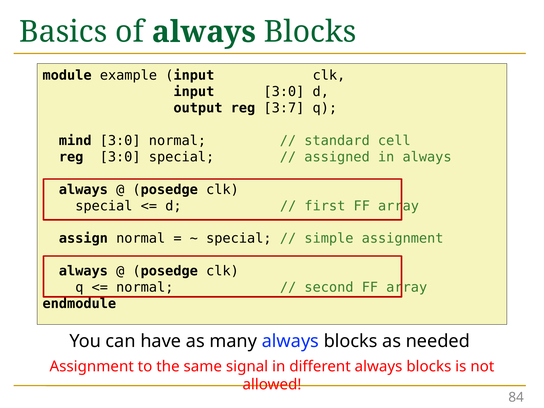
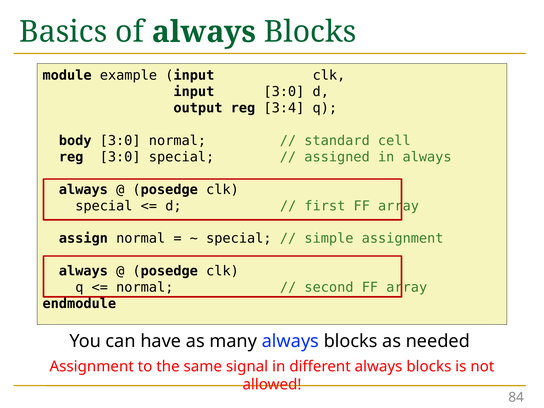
3:7: 3:7 -> 3:4 (284, 108)
mind: mind -> body (75, 141)
